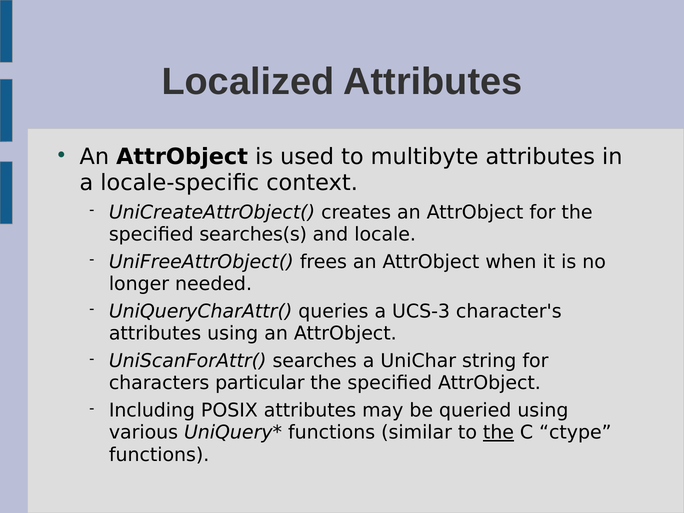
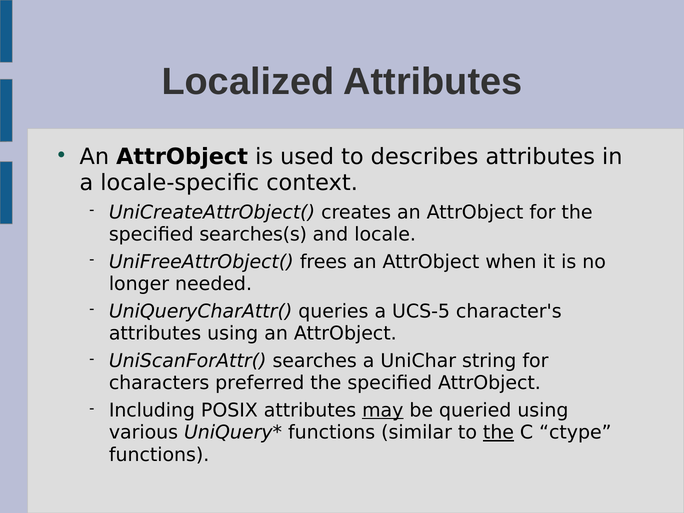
multibyte: multibyte -> describes (425, 157)
UCS-3: UCS-3 -> UCS-5 (421, 311)
particular: particular -> preferred (260, 383)
may underline: none -> present (383, 410)
